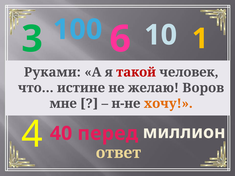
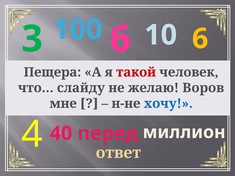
10 1: 1 -> 6 (200, 39)
Руками: Руками -> Пещера (52, 72)
истине: истине -> слайду (81, 88)
хочу colour: orange -> blue (168, 104)
